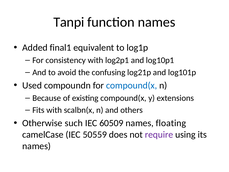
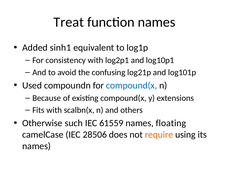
Tanpi: Tanpi -> Treat (69, 22)
final1: final1 -> sinh1 (60, 48)
60509: 60509 -> 61559 (111, 123)
50559: 50559 -> 28506 (95, 134)
require colour: purple -> orange (159, 134)
